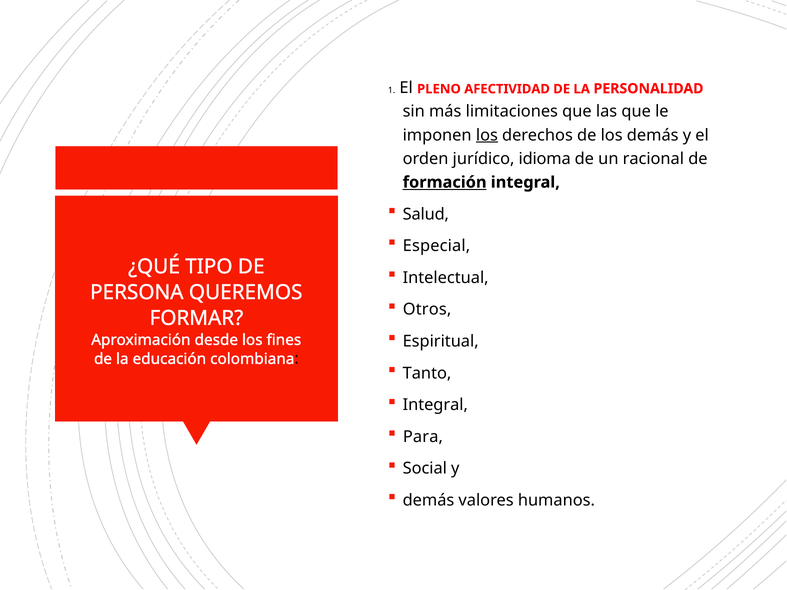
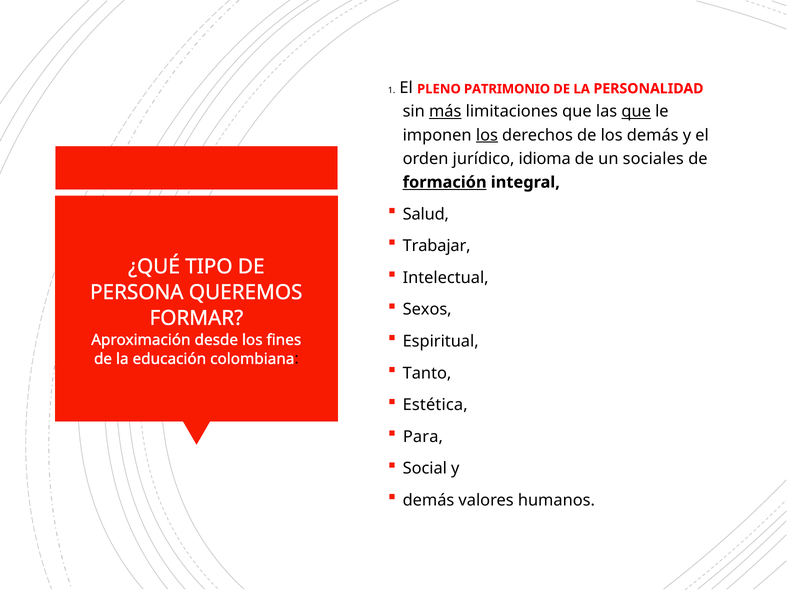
AFECTIVIDAD: AFECTIVIDAD -> PATRIMONIO (507, 89)
más underline: none -> present (445, 112)
que underline: none -> present (636, 112)
racional: racional -> sociales (653, 159)
Especial: Especial -> Trabajar (437, 246)
Otros: Otros -> Sexos (427, 310)
Integral: Integral -> Estética (435, 405)
